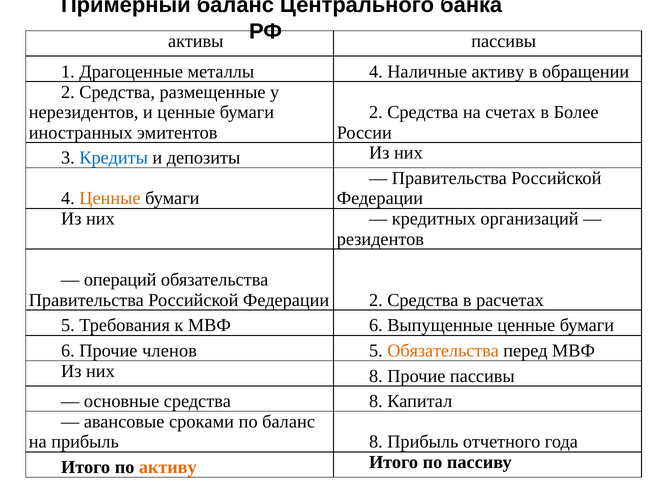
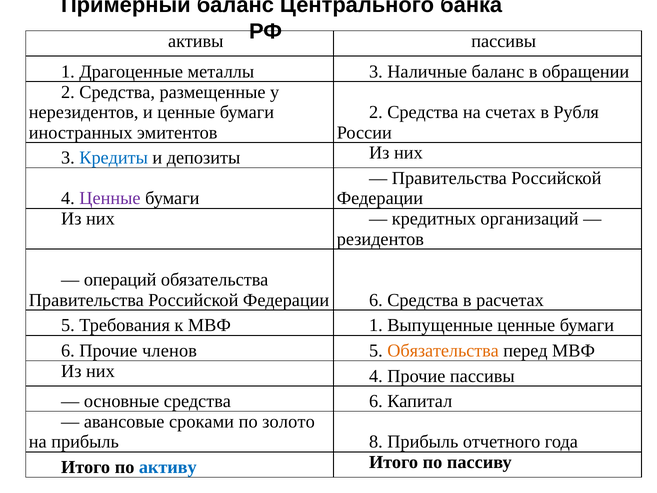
металлы 4: 4 -> 3 (376, 71)
Наличные активу: активу -> баланс (498, 71)
Более: Более -> Рубля (576, 112)
Ценные colour: orange -> purple (110, 198)
Федерации 2: 2 -> 6 (376, 300)
МВФ 6: 6 -> 1 (376, 325)
8: 8 -> 4 (376, 376)
средства 8: 8 -> 6 (376, 401)
по баланс: баланс -> золото (289, 421)
активу colour: orange -> blue (168, 467)
